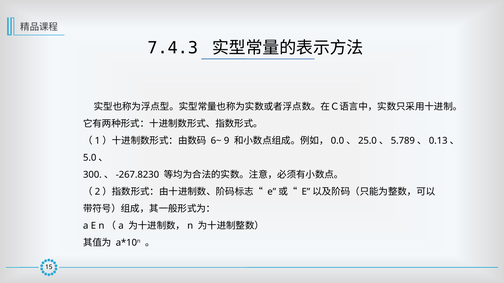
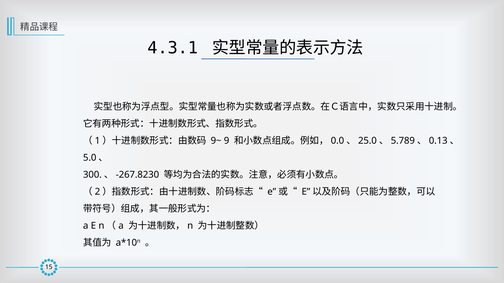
7.4.3: 7.4.3 -> 4.3.1 (173, 48)
6~: 6~ -> 9~ (216, 141)
